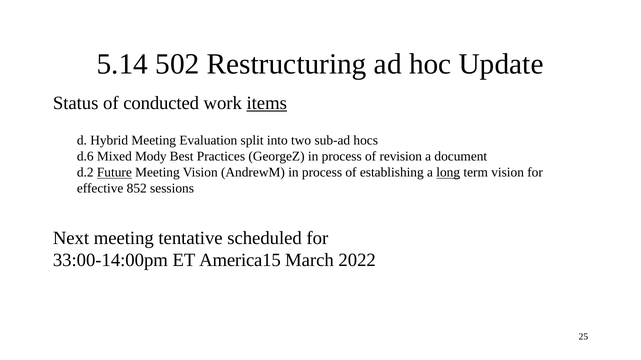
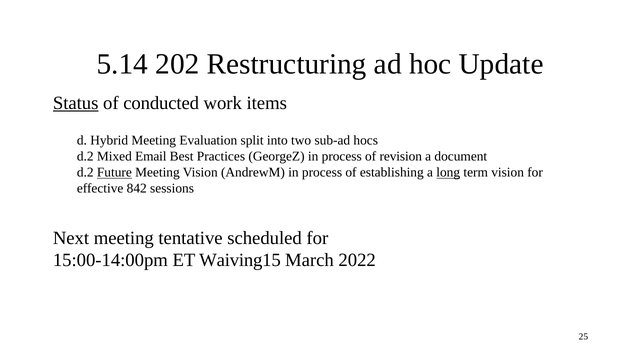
502: 502 -> 202 (178, 64)
Status underline: none -> present (76, 103)
items underline: present -> none (267, 103)
d.6: d.6 -> d.2 (85, 157)
Mody: Mody -> Email (151, 157)
852: 852 -> 842 (137, 189)
33:00-14:00pm: 33:00-14:00pm -> 15:00-14:00pm (110, 261)
America15: America15 -> Waiving15 (240, 261)
